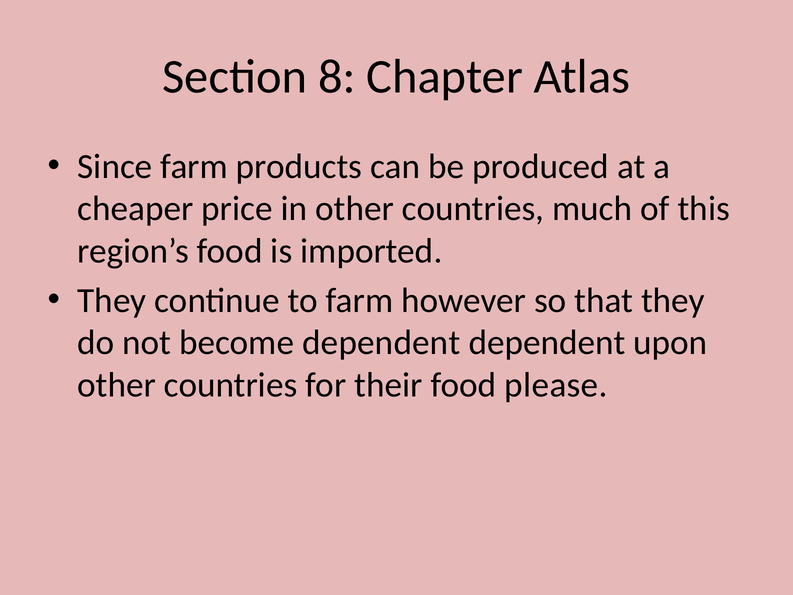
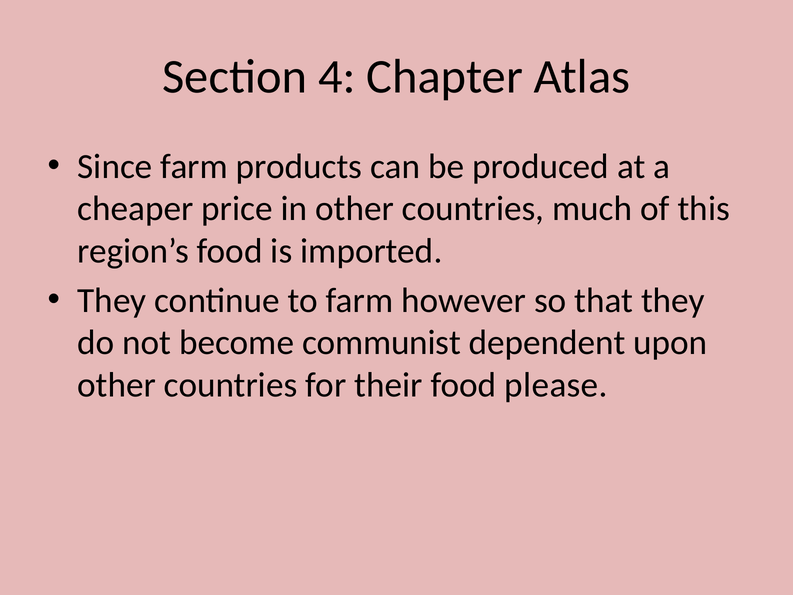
8: 8 -> 4 (337, 77)
become dependent: dependent -> communist (382, 343)
